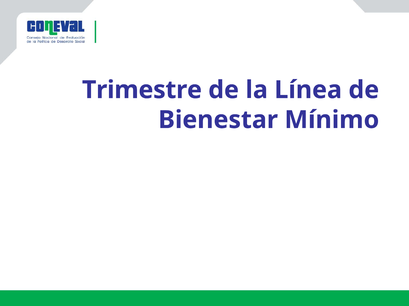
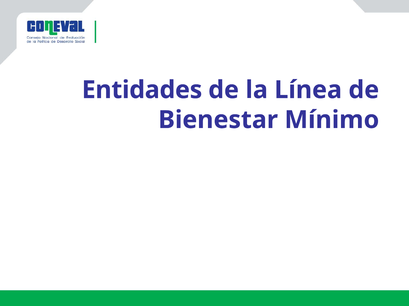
Trimestre: Trimestre -> Entidades (142, 90)
